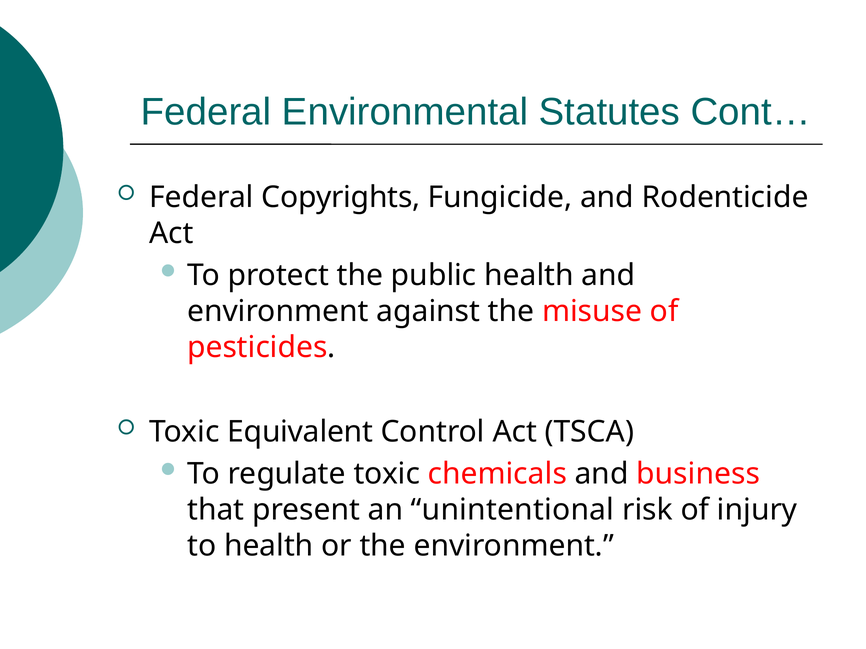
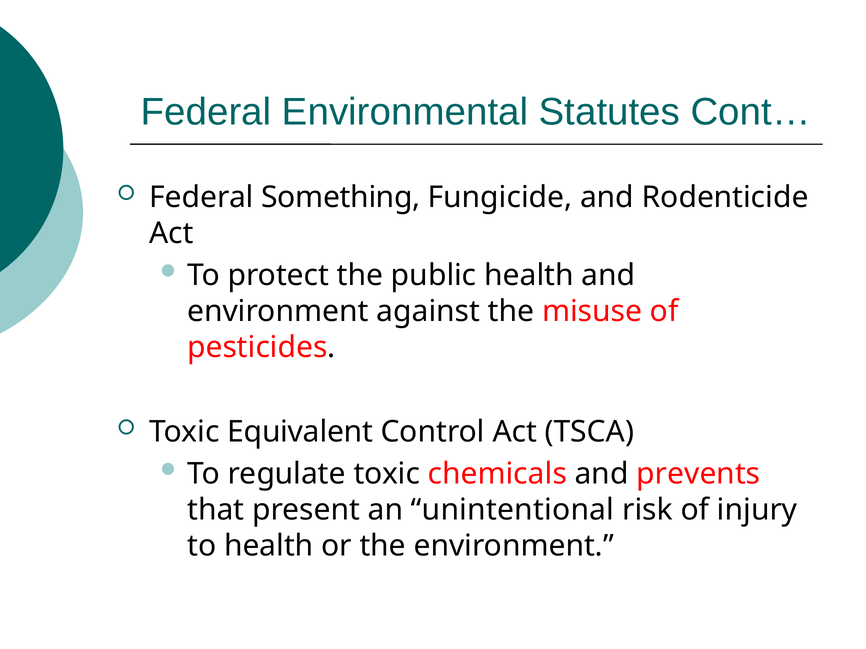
Copyrights: Copyrights -> Something (341, 198)
business: business -> prevents (698, 474)
